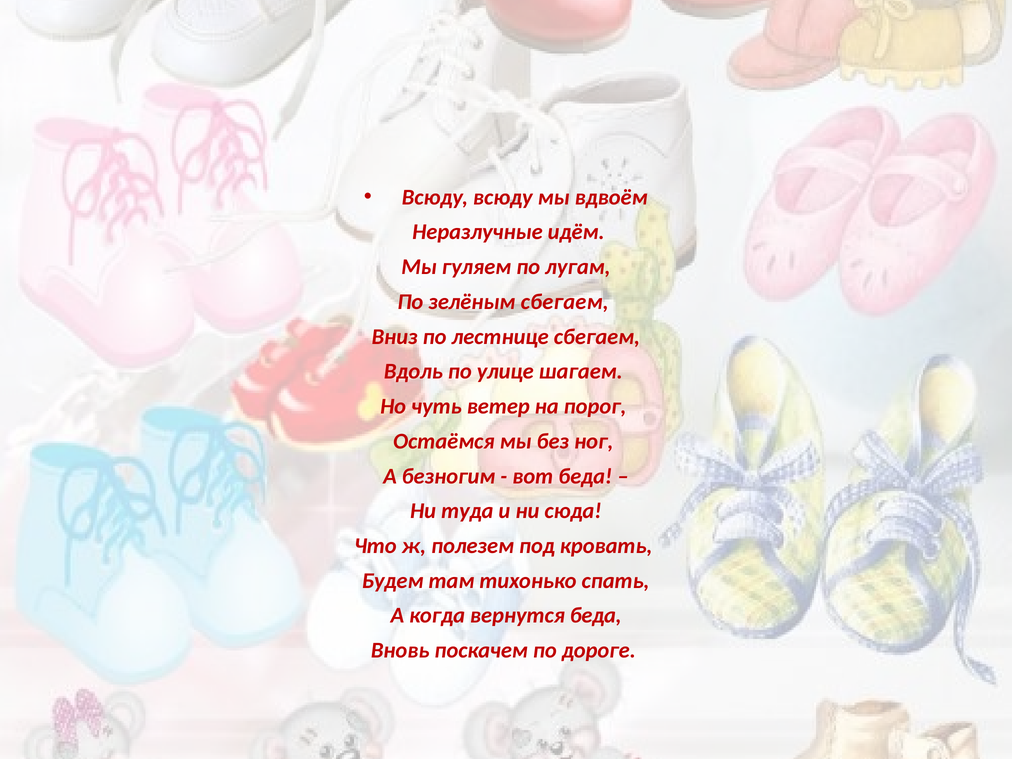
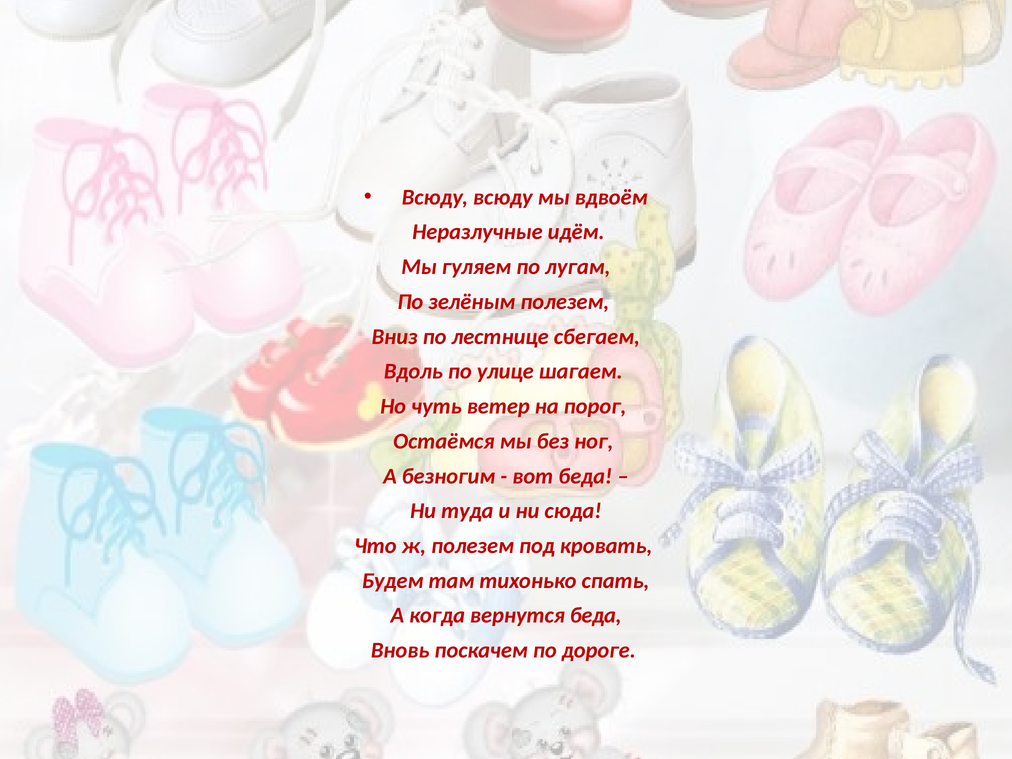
зелёным сбегаем: сбегаем -> полезем (565, 302)
